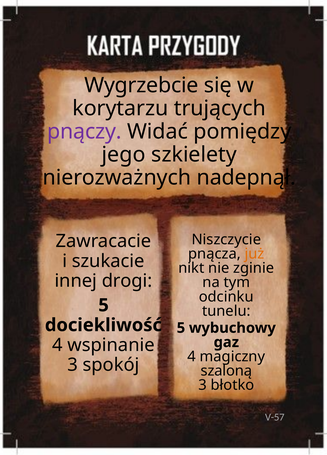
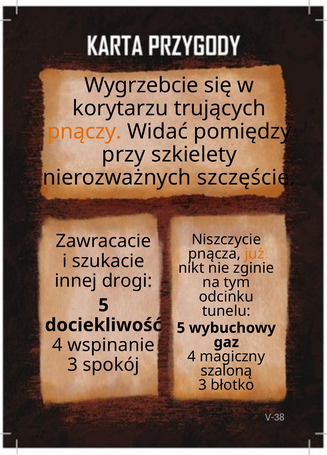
pnączy colour: purple -> orange (84, 131)
jego: jego -> przy (124, 155)
nadepnął: nadepnął -> szczęście (246, 178)
V-57: V-57 -> V-38 (275, 417)
